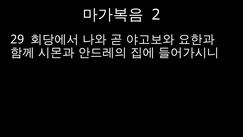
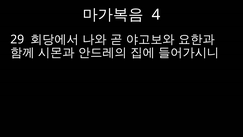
2: 2 -> 4 (156, 15)
